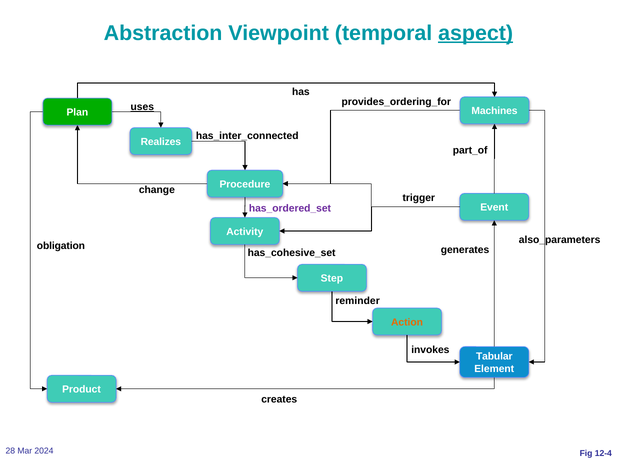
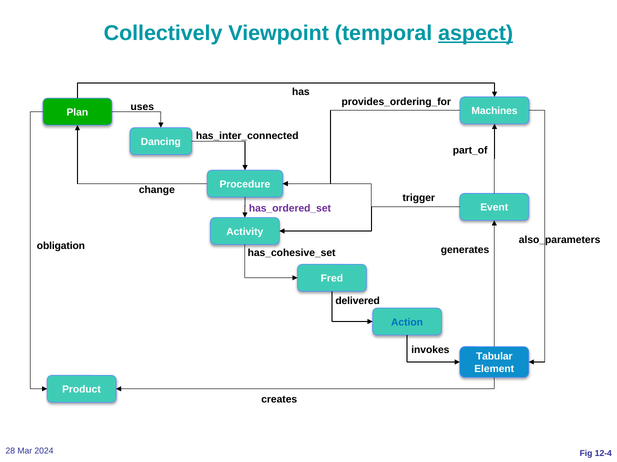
Abstraction: Abstraction -> Collectively (163, 33)
uses underline: present -> none (142, 107)
Realizes: Realizes -> Dancing (161, 142)
Step: Step -> Fred (332, 279)
reminder: reminder -> delivered (358, 301)
Action colour: orange -> blue (407, 323)
